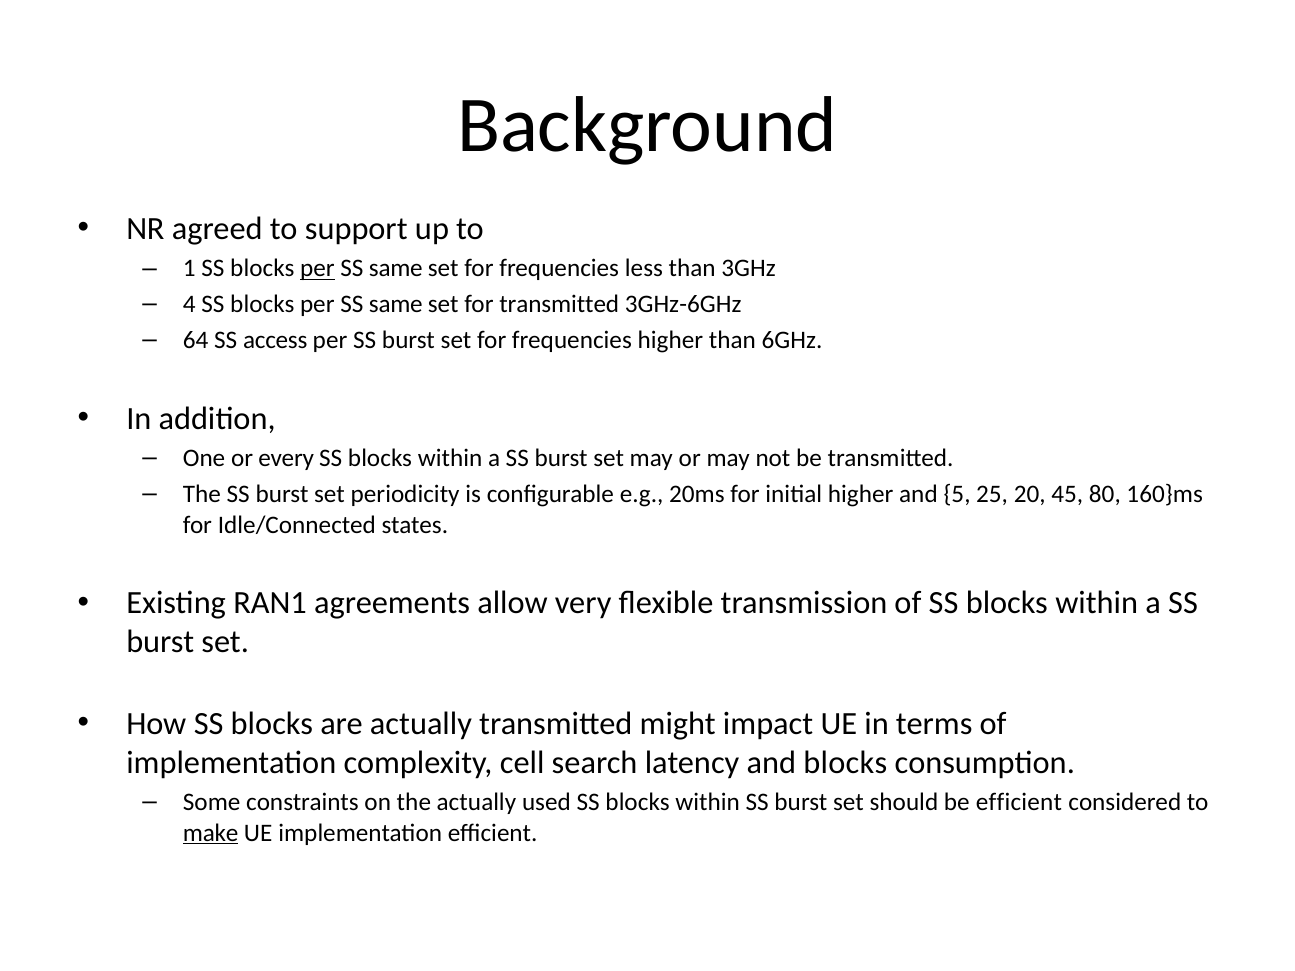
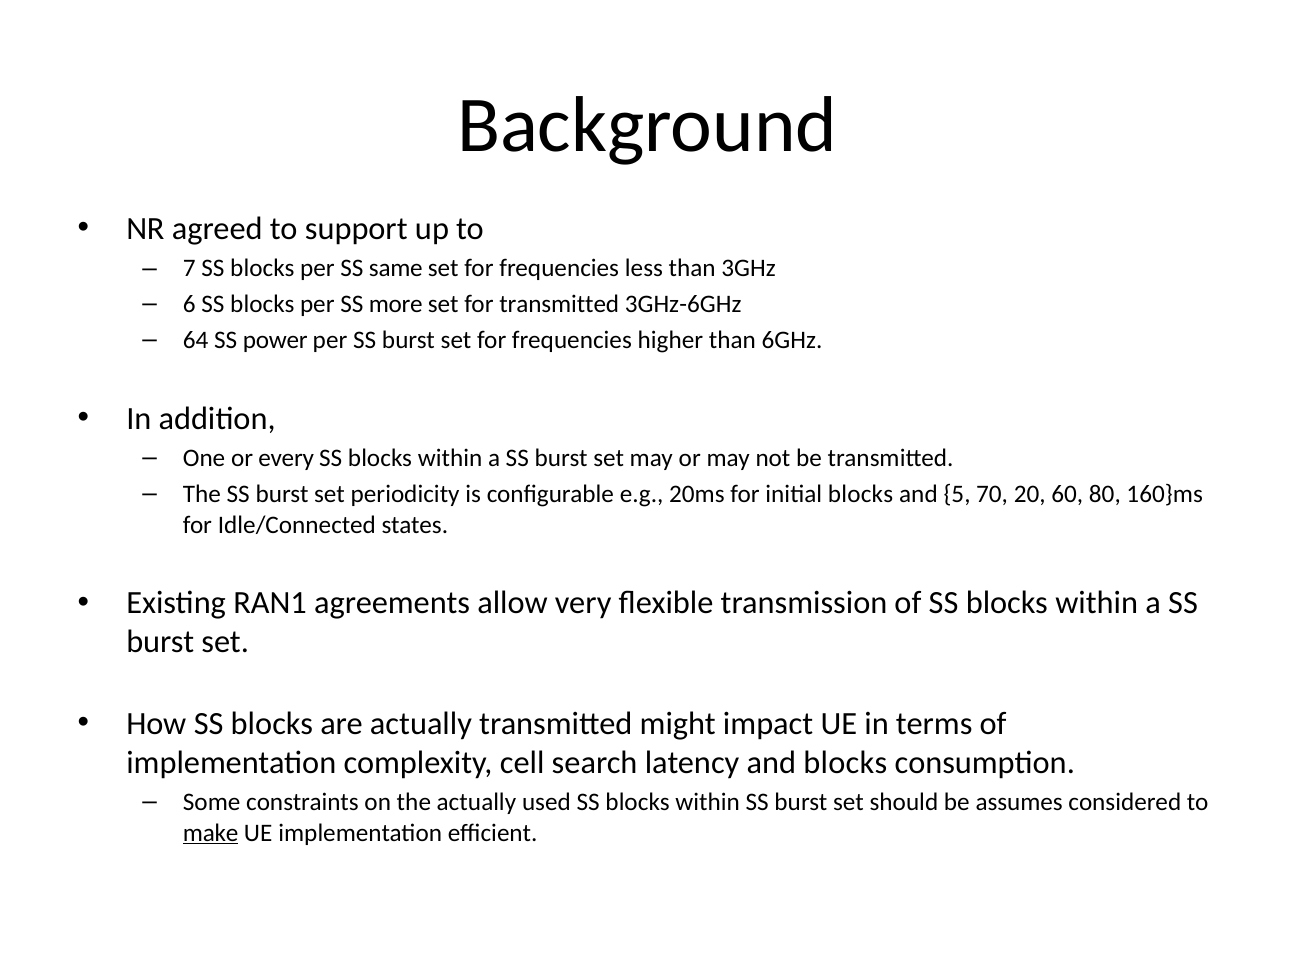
1: 1 -> 7 (189, 269)
per underline: present -> none (317, 269)
4: 4 -> 6 (189, 305)
same: same -> more (396, 305)
access: access -> power (275, 341)
initial higher: higher -> blocks (861, 495)
25: 25 -> 70 (992, 495)
45: 45 -> 60 (1067, 495)
be efficient: efficient -> assumes (1019, 803)
